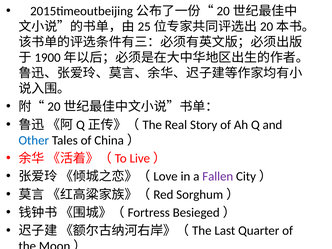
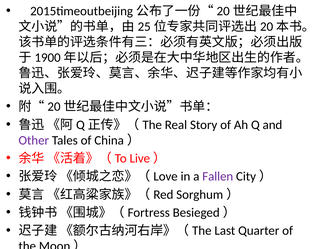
Other colour: blue -> purple (34, 140)
